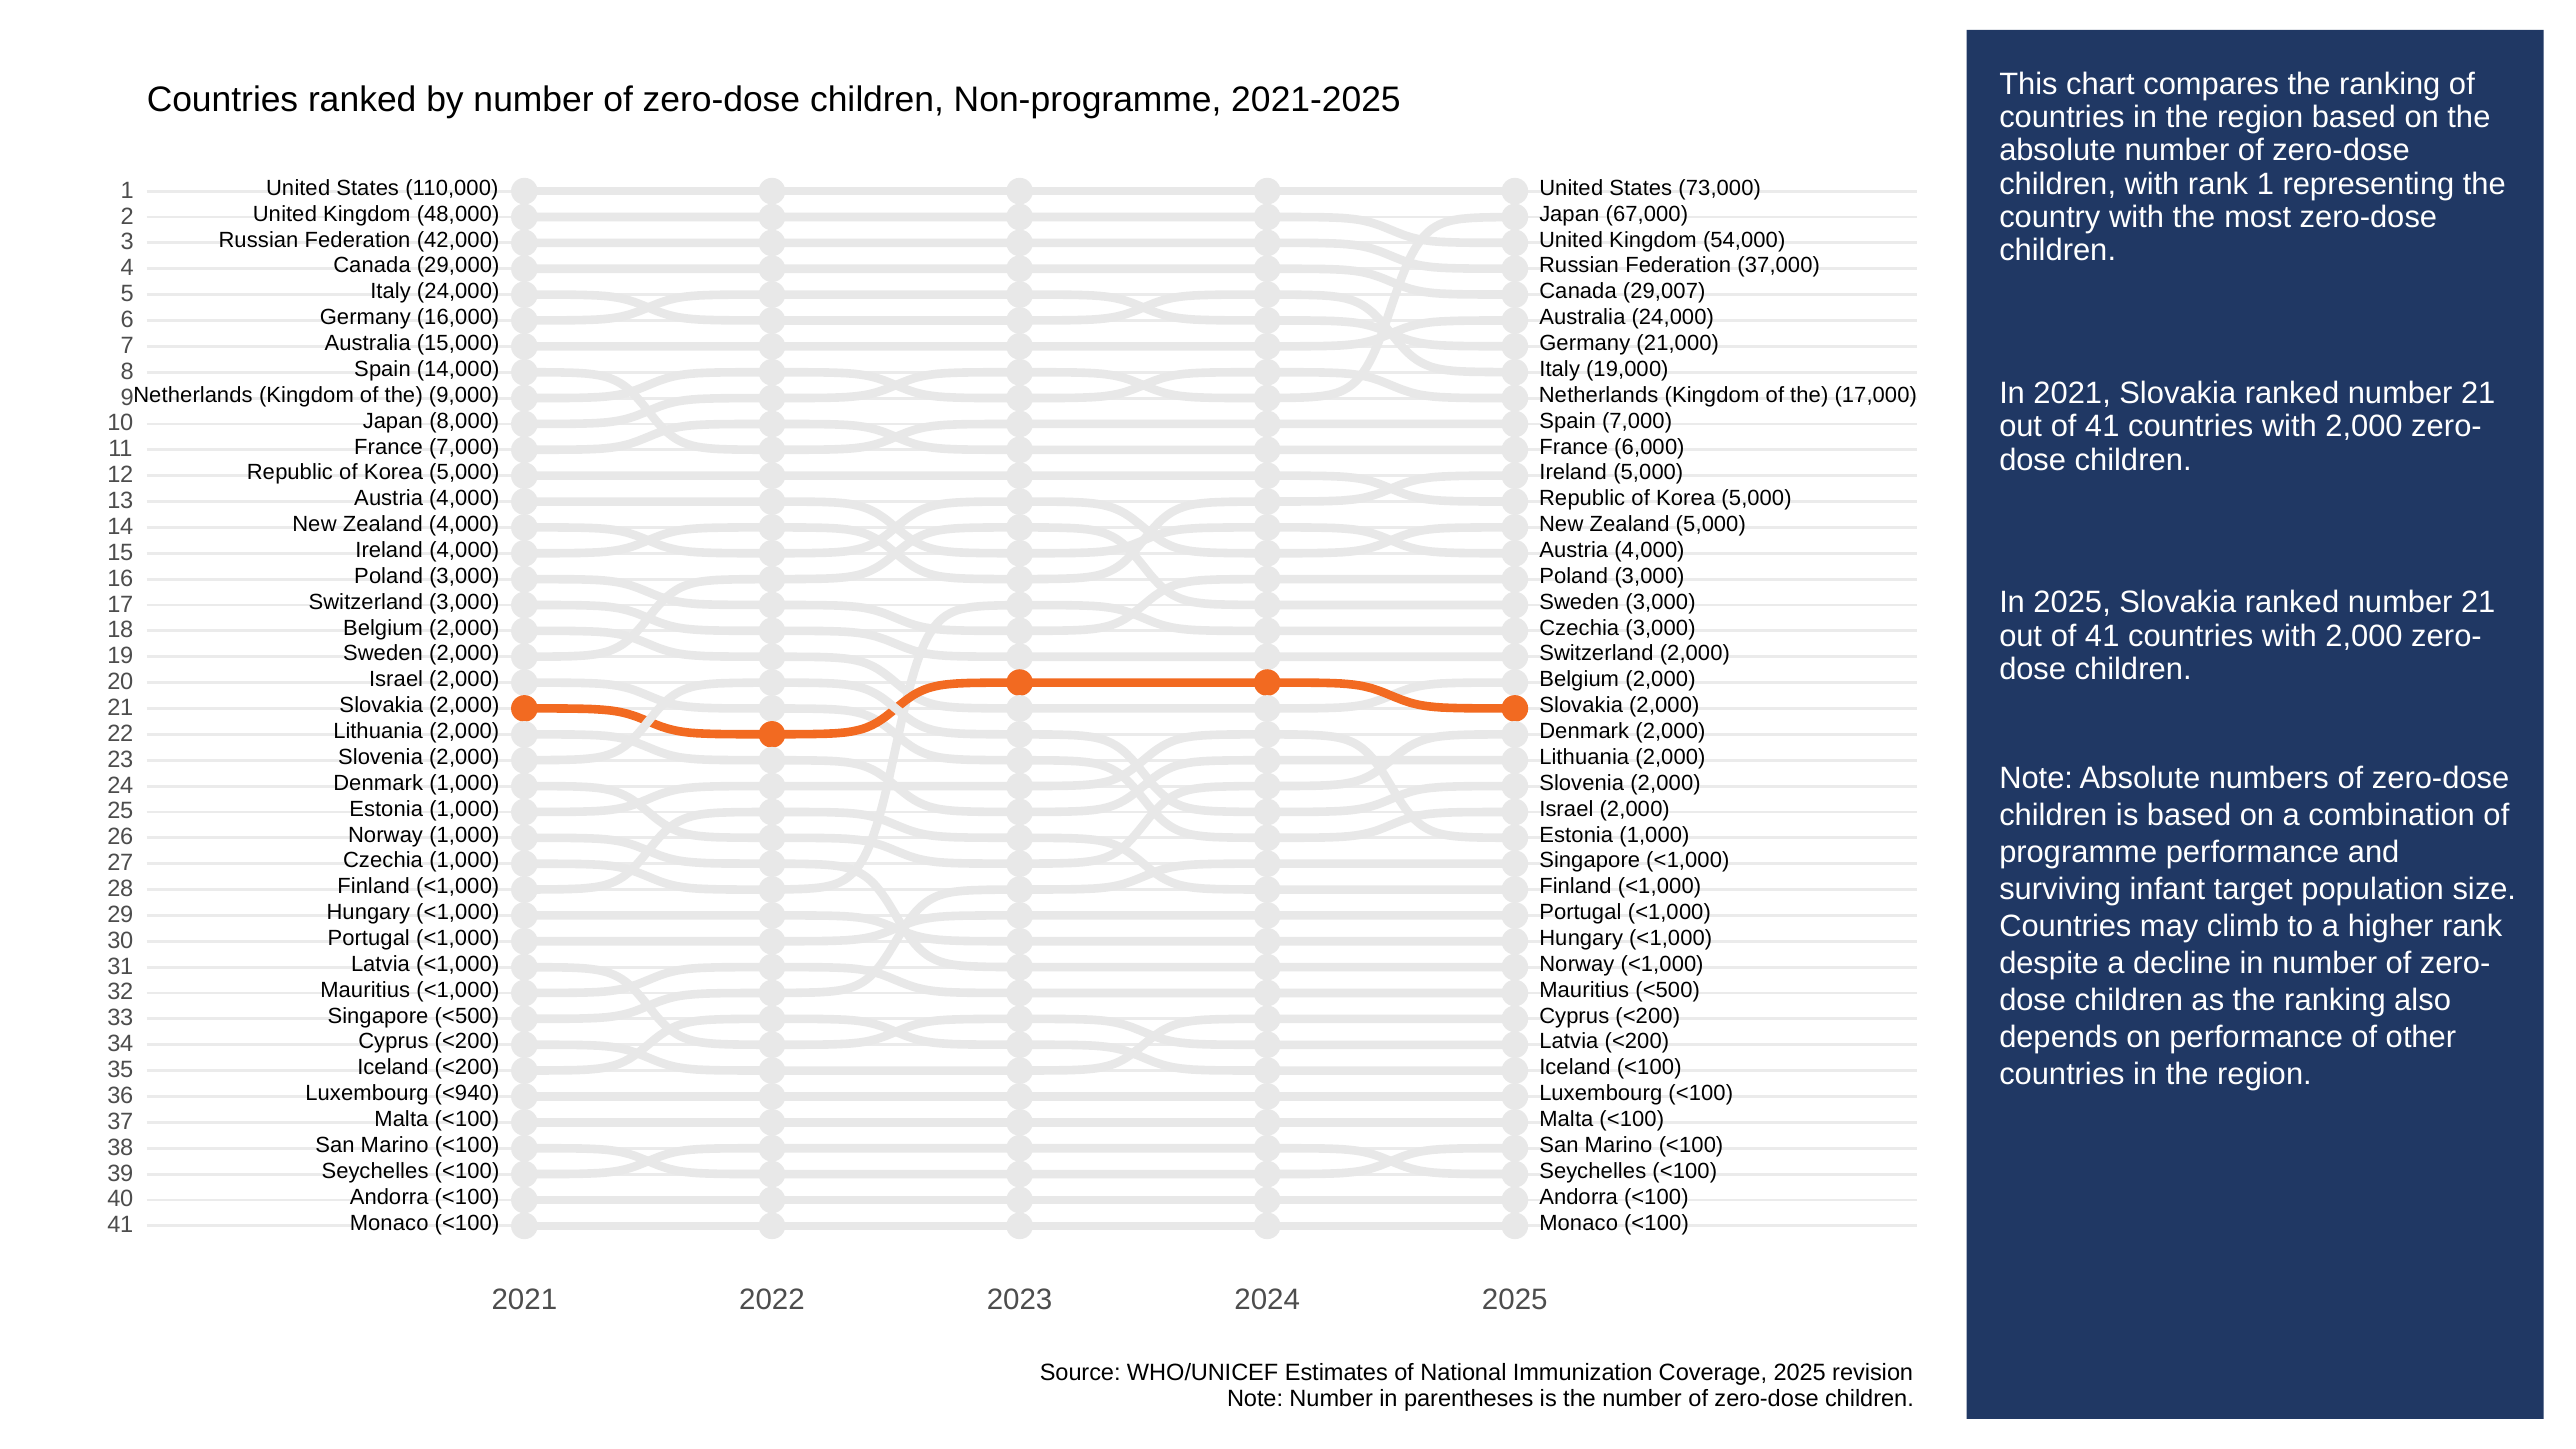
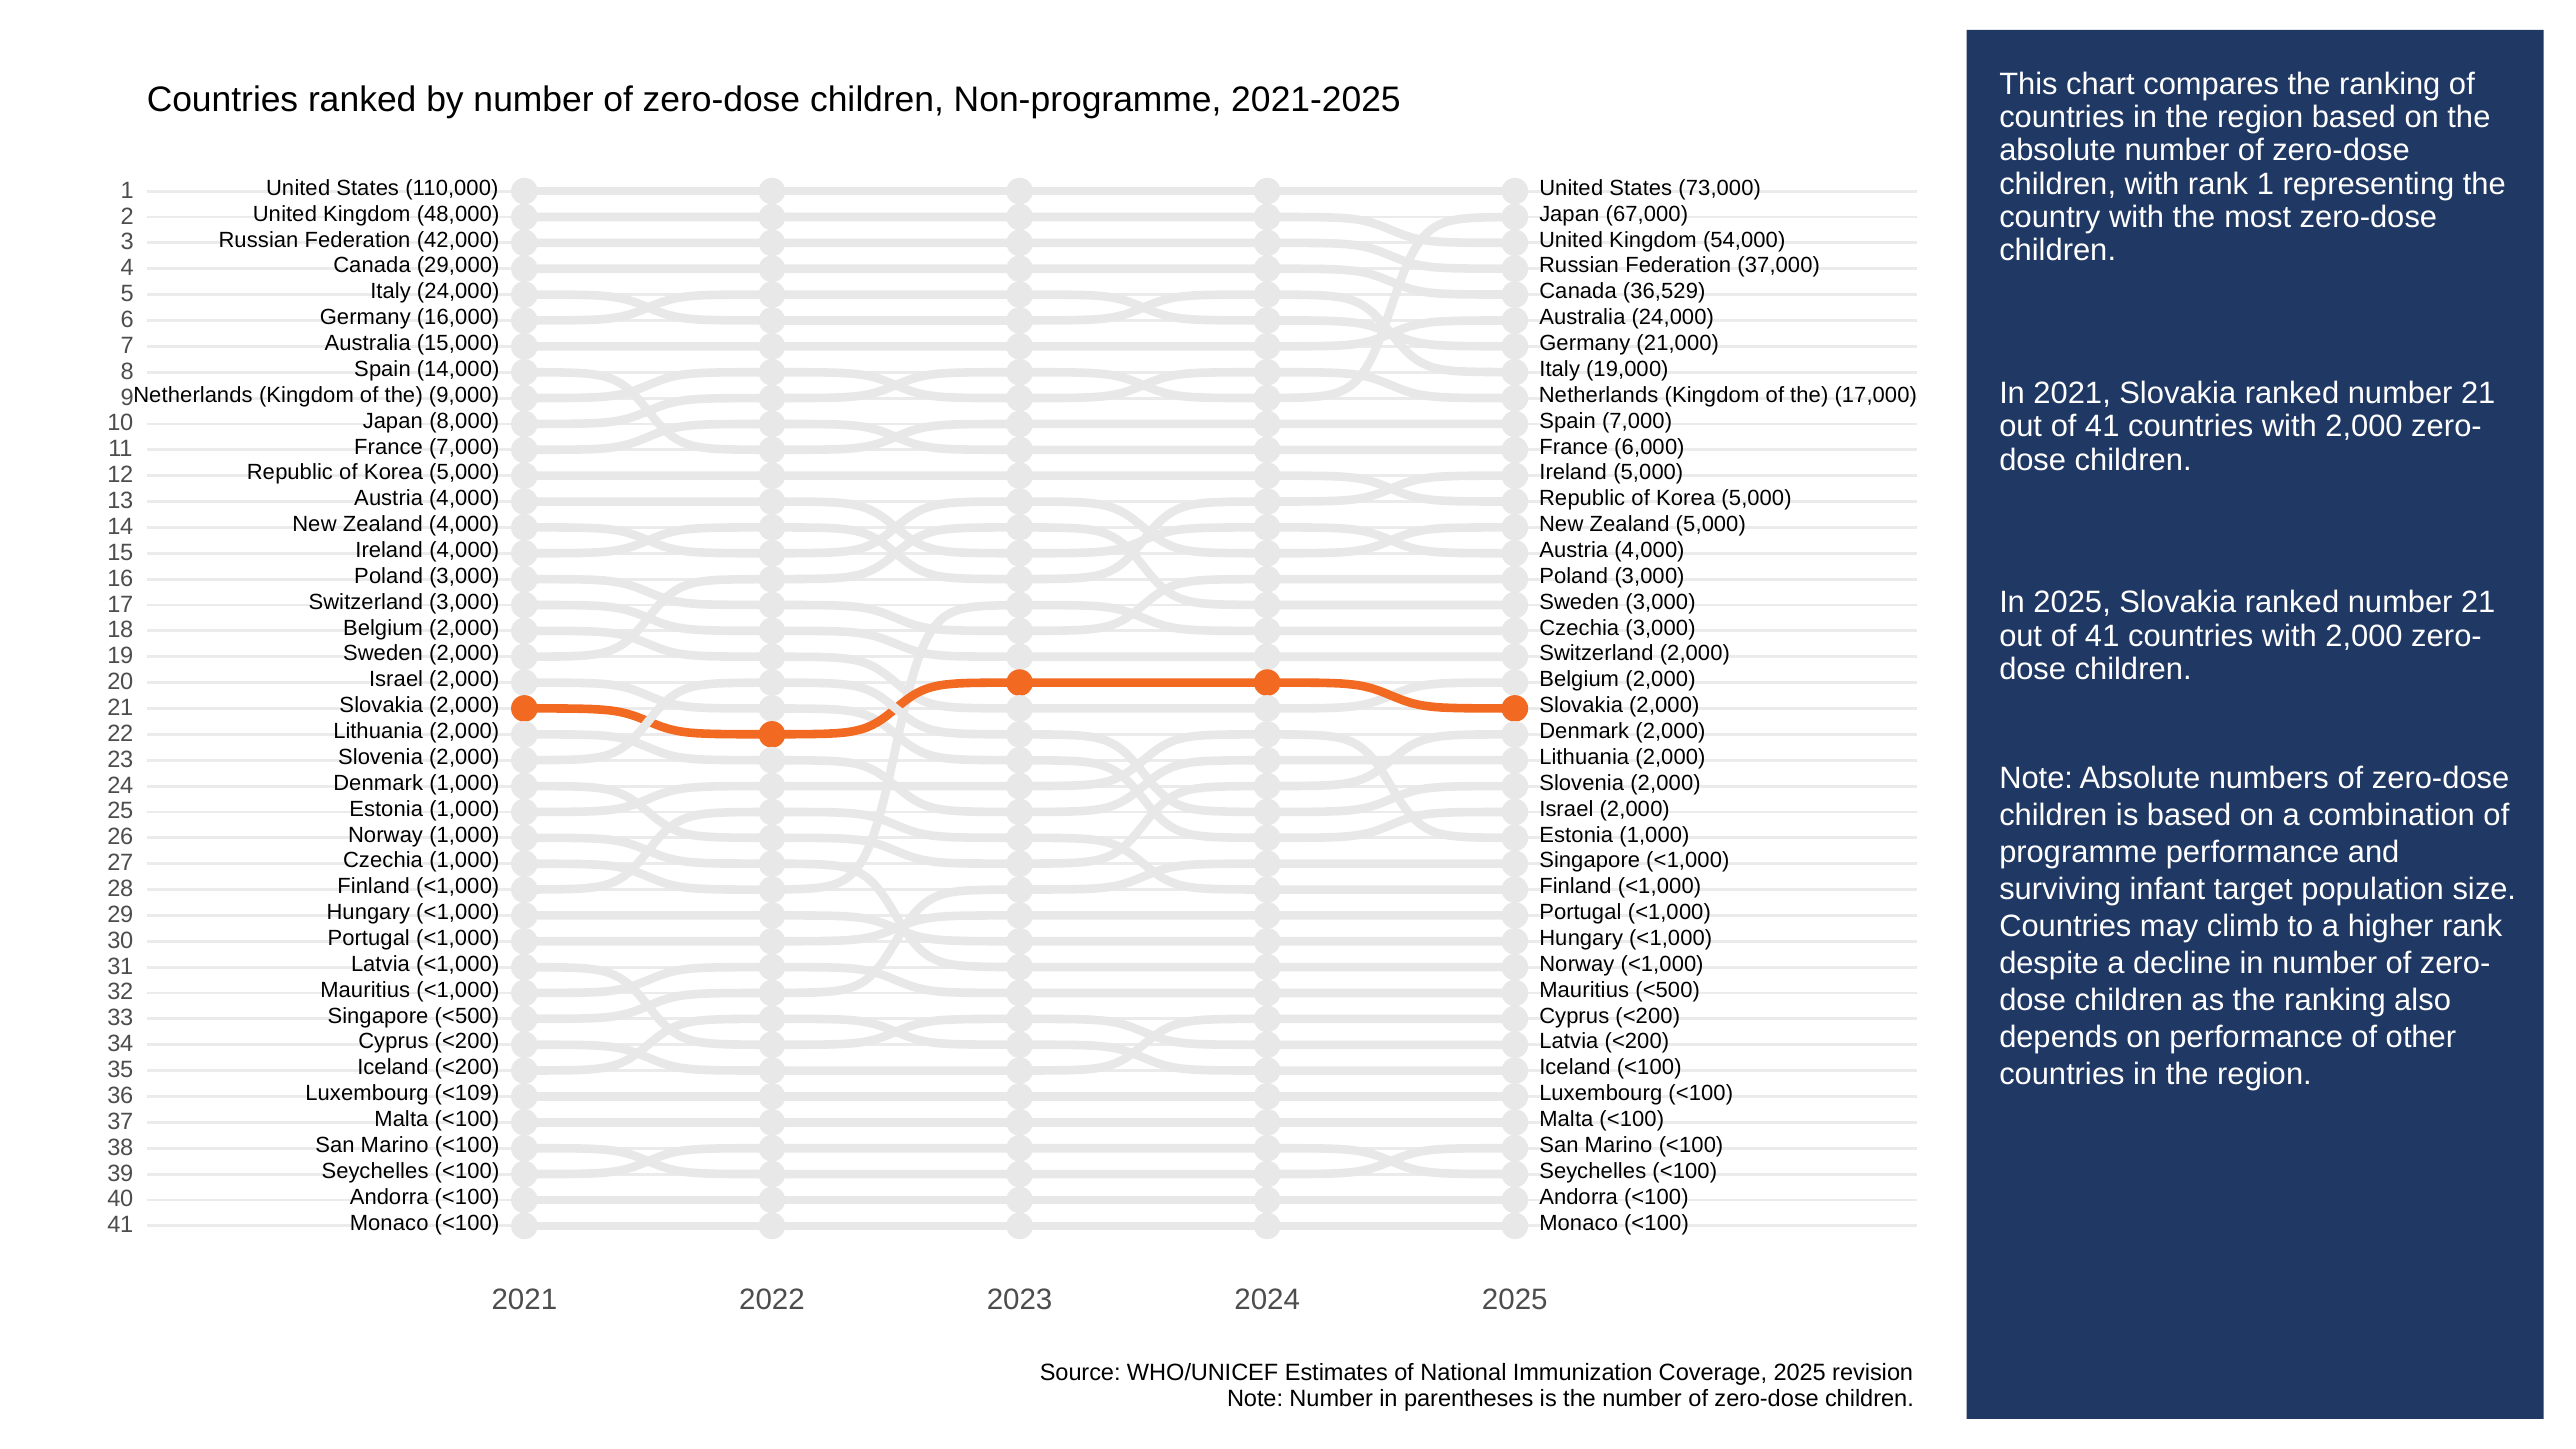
29,007: 29,007 -> 36,529 (1664, 292)
<940: <940 -> <109 (467, 1094)
